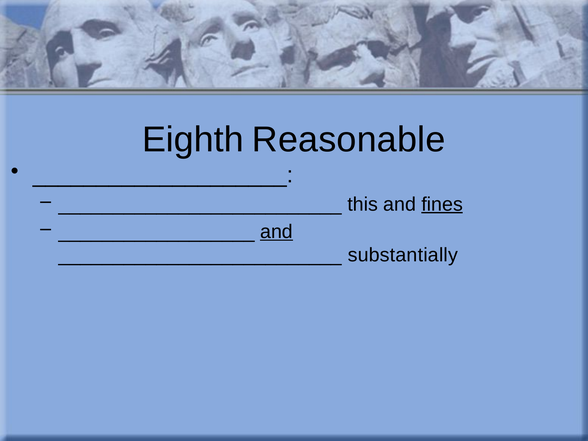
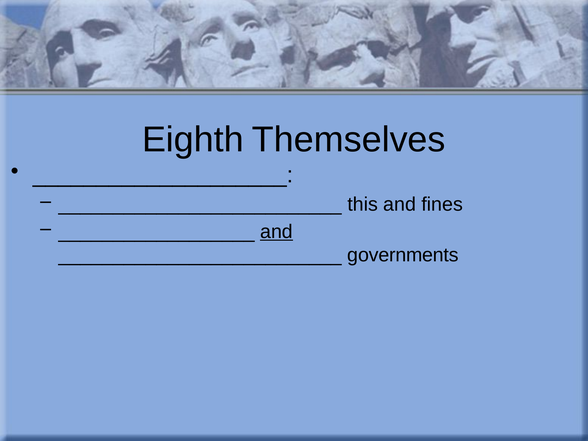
Reasonable: Reasonable -> Themselves (349, 140)
fines underline: present -> none (442, 204)
substantially: substantially -> governments (403, 255)
